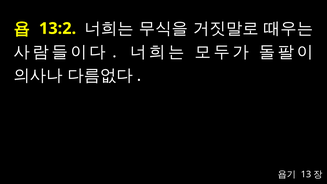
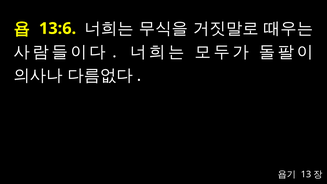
13:2: 13:2 -> 13:6 (58, 28)
